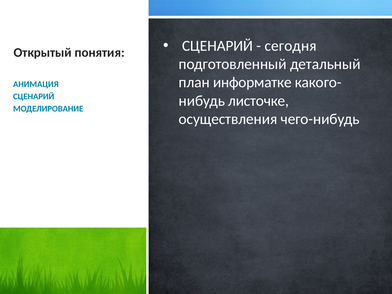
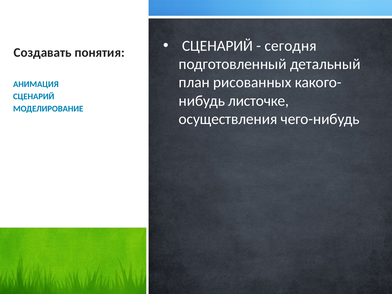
Открытый: Открытый -> Создавать (43, 53)
информатке: информатке -> рисованных (252, 82)
